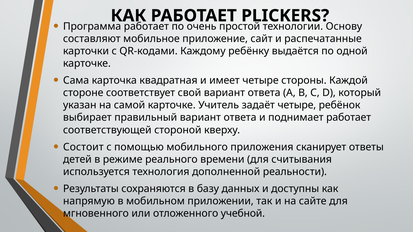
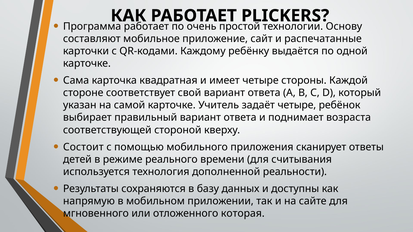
поднимает работает: работает -> возраста (349, 118)
учебной: учебной -> которая (243, 214)
